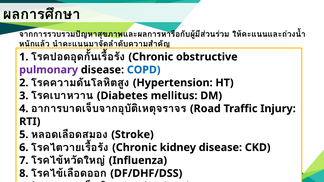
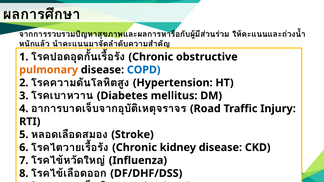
pulmonary colour: purple -> orange (49, 70)
